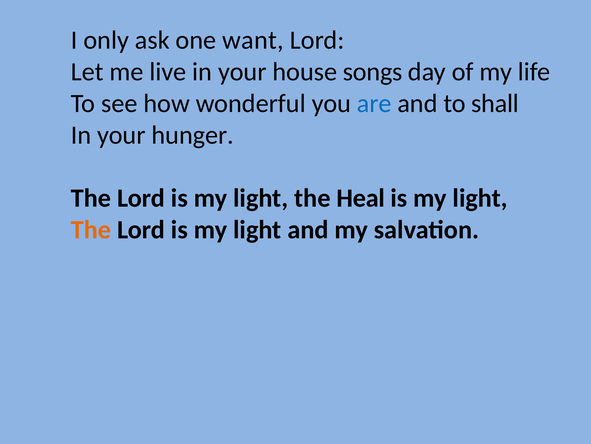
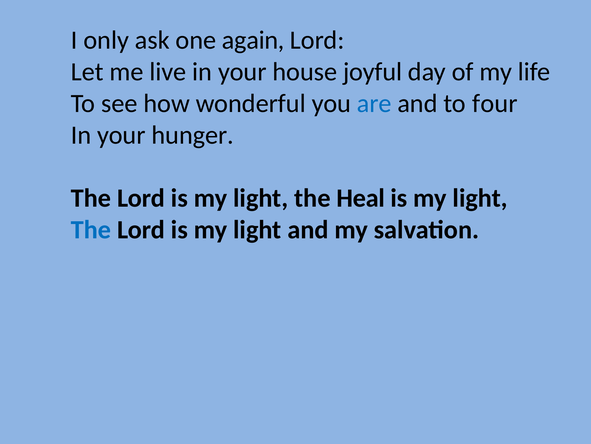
want: want -> again (253, 40)
songs: songs -> joyful (373, 72)
shall: shall -> four (495, 103)
The colour: orange -> blue (91, 229)
